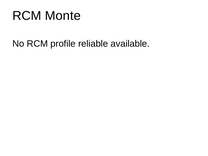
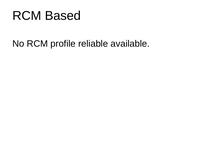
Monte: Monte -> Based (63, 16)
